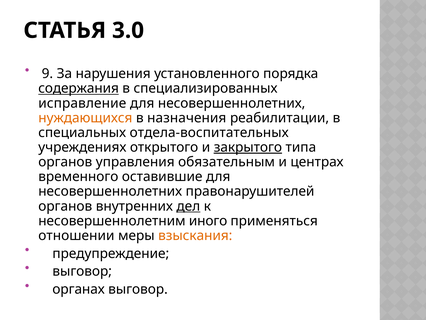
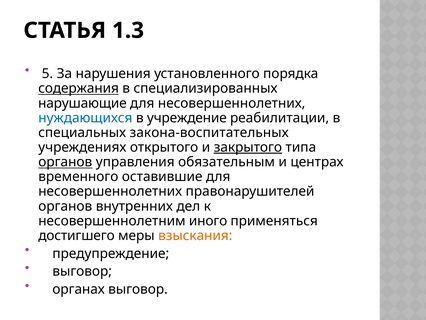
3.0: 3.0 -> 1.3 (128, 30)
9: 9 -> 5 (47, 74)
исправление: исправление -> нарушающие (82, 103)
нуждающихся colour: orange -> blue (85, 118)
назначения: назначения -> учреждение (187, 118)
отдела-воспитательных: отдела-воспитательных -> закона-воспитательных (209, 132)
органов underline: none -> present (65, 162)
дел underline: present -> none (188, 206)
отношении: отношении -> достигшего (76, 235)
